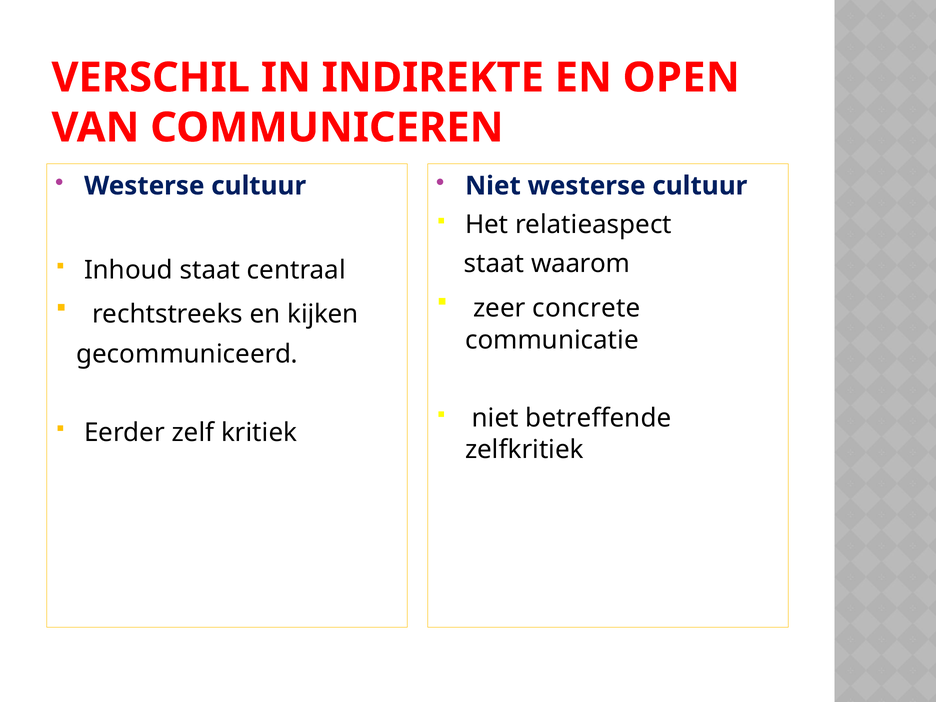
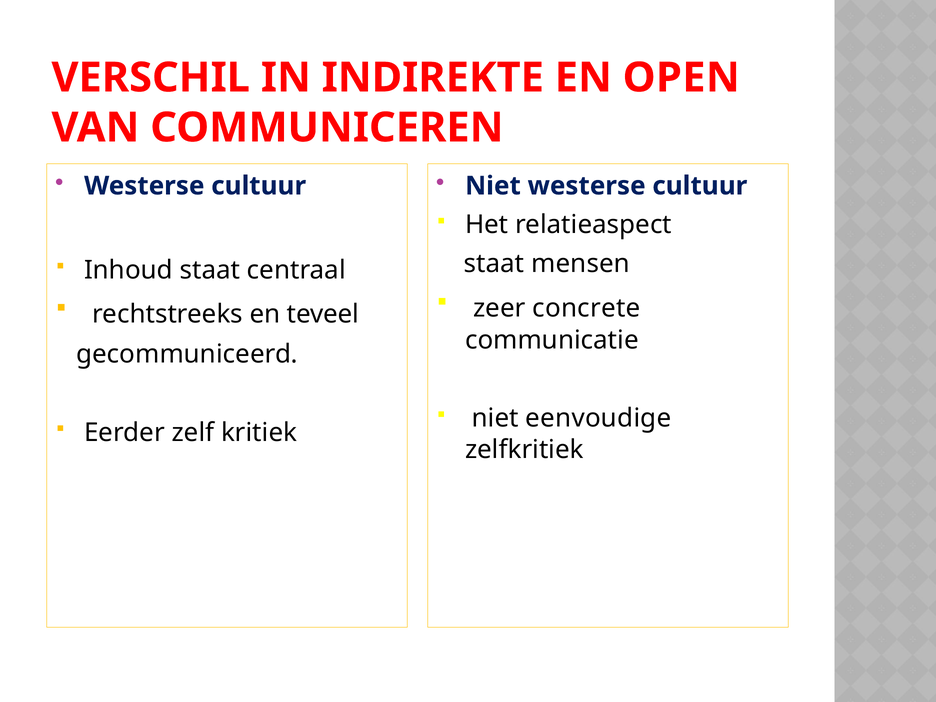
waarom: waarom -> mensen (581, 264)
kijken: kijken -> teveel (323, 314)
betreffende: betreffende -> eenvoudige (598, 418)
